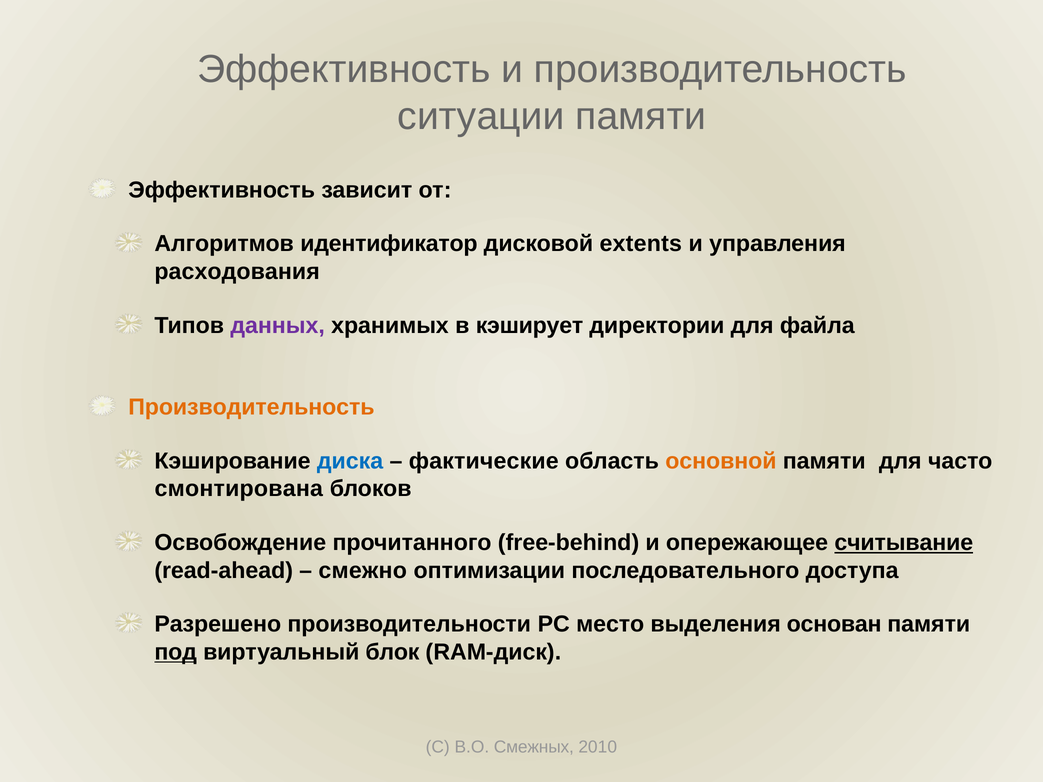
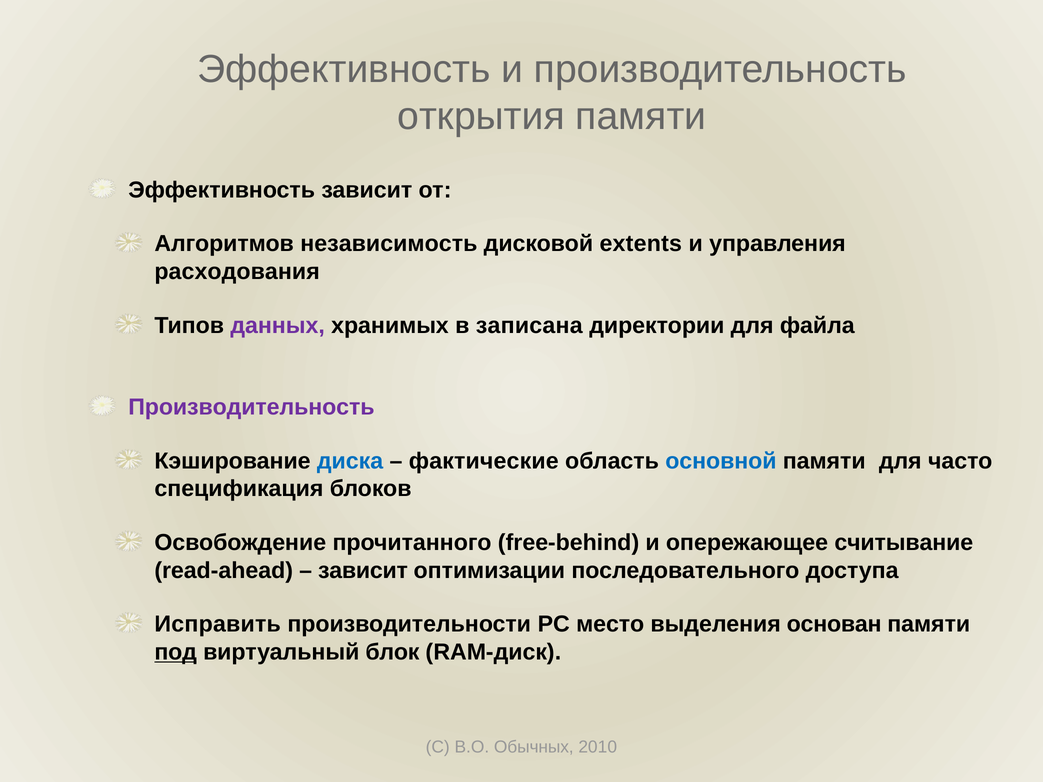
ситуации: ситуации -> открытия (481, 116)
идентификатор: идентификатор -> независимость (389, 244)
кэширует: кэширует -> записана (529, 326)
Производительность colour: orange -> purple (251, 407)
основной colour: orange -> blue (721, 461)
смонтирована: смонтирована -> спецификация (239, 489)
считывание underline: present -> none (904, 543)
смежно: смежно -> зависит (363, 571)
Разрешено: Разрешено -> Исправить (218, 624)
Смежных: Смежных -> Обычных (534, 747)
